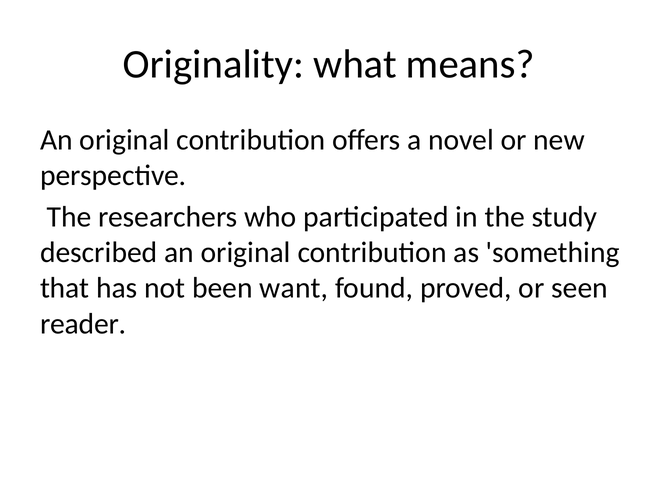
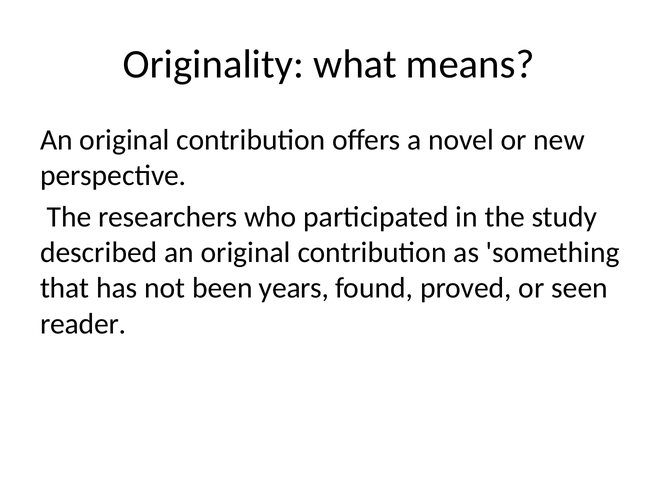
want: want -> years (294, 288)
